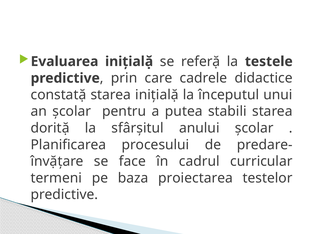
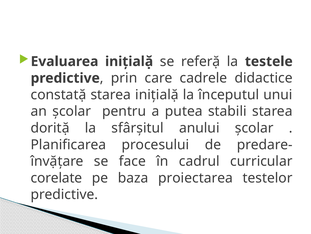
termeni: termeni -> corelate (56, 177)
